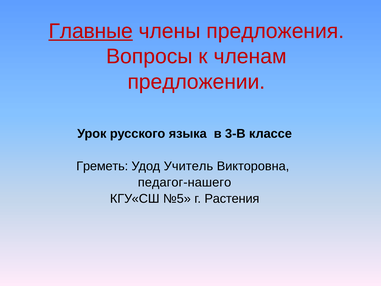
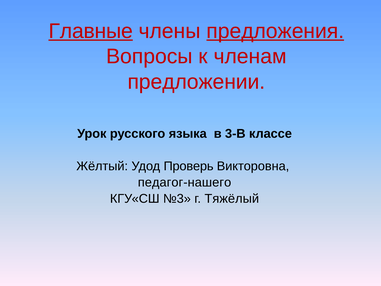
предложения underline: none -> present (275, 31)
Греметь: Греметь -> Жёлтый (102, 166)
Учитель: Учитель -> Проверь (189, 166)
№5: №5 -> №3 (177, 199)
Растения: Растения -> Тяжёлый (232, 199)
